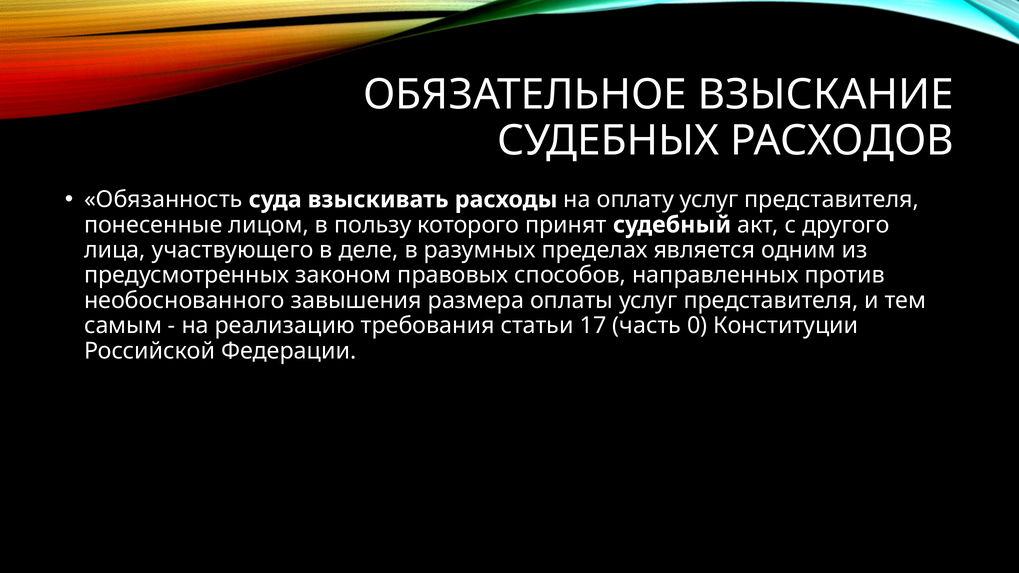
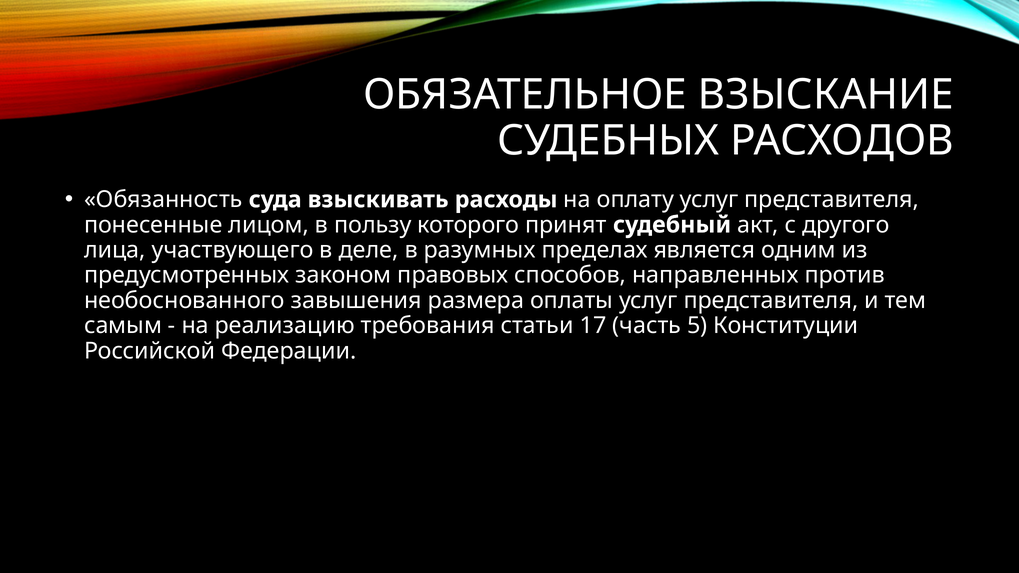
0: 0 -> 5 (697, 326)
